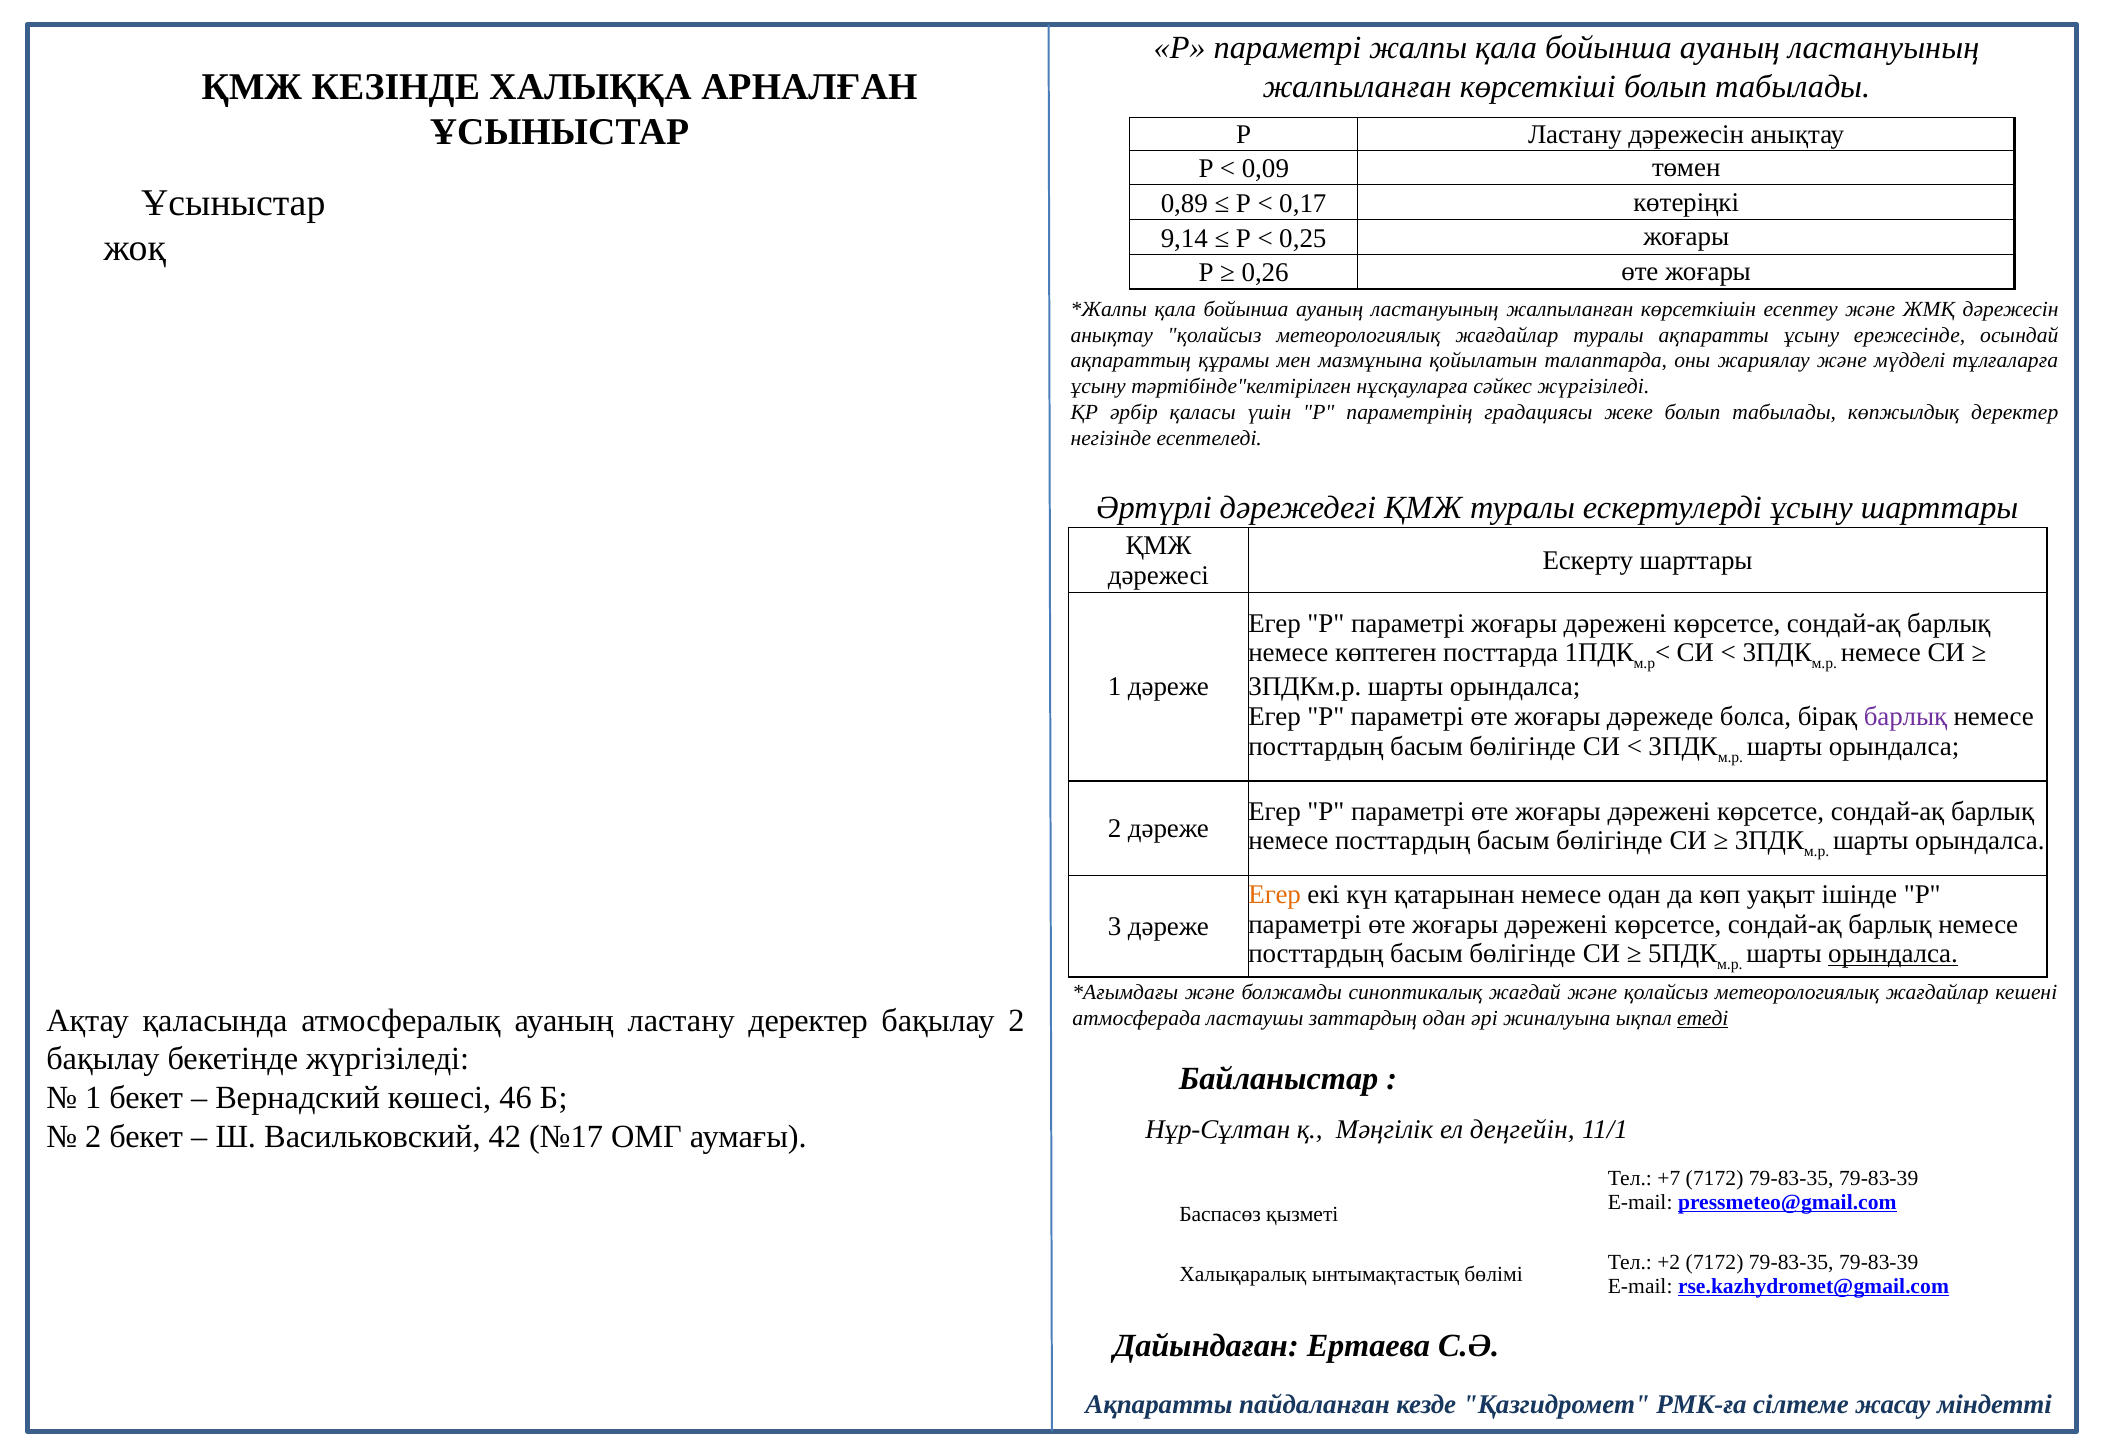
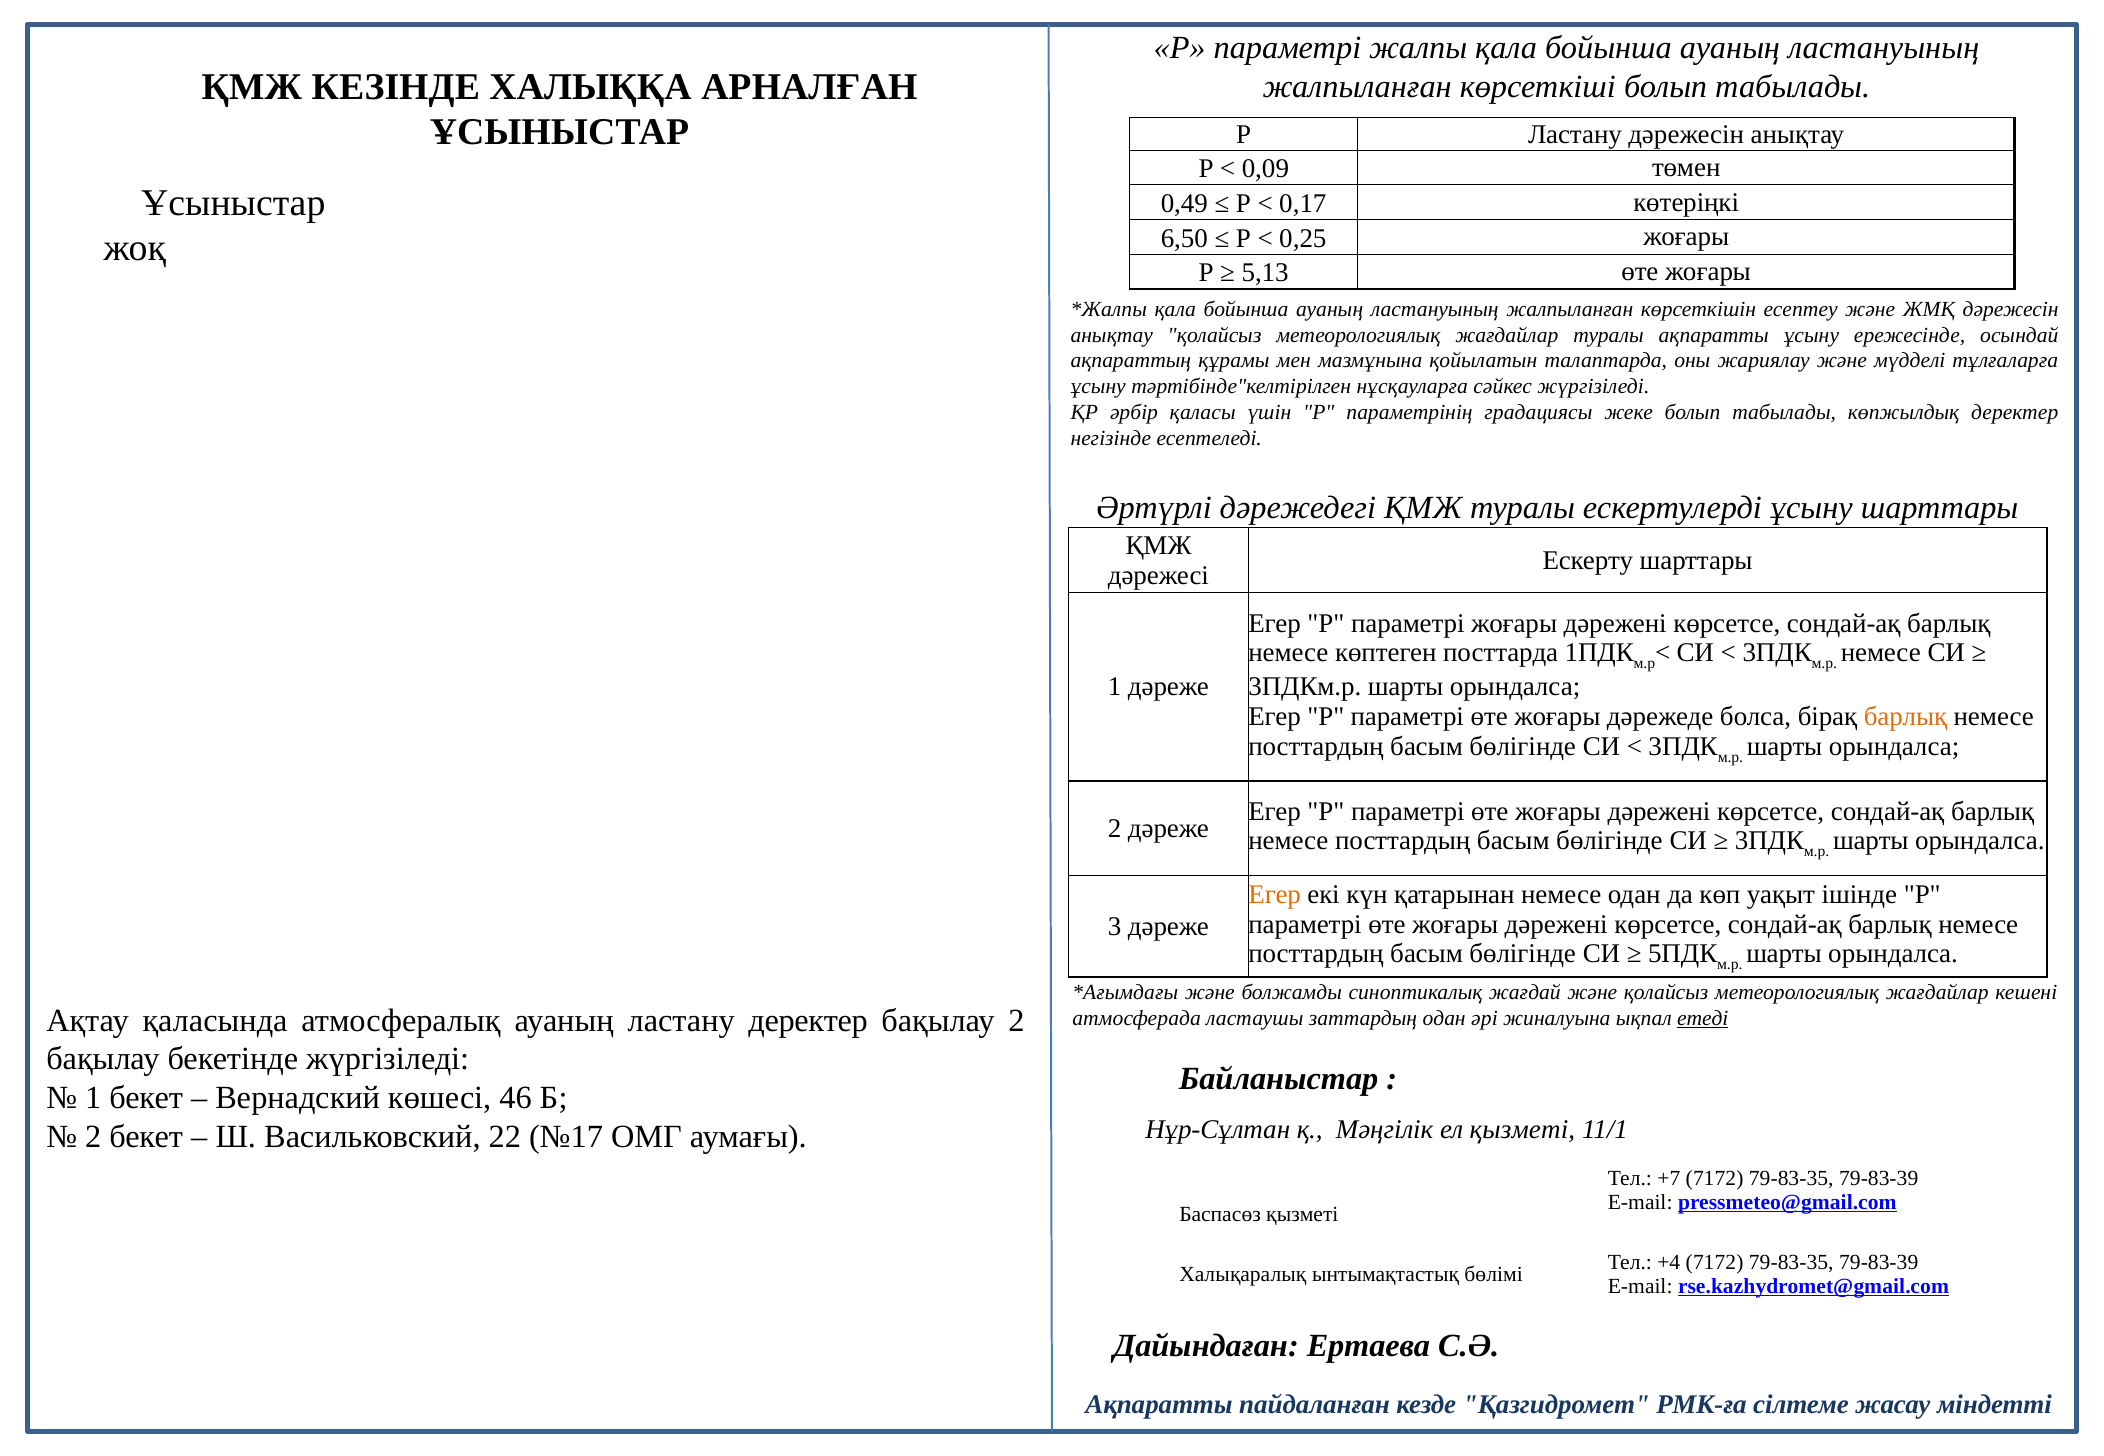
0,89: 0,89 -> 0,49 (1184, 204)
9,14: 9,14 -> 6,50 (1184, 238)
0,26: 0,26 -> 5,13 (1265, 273)
барлық colour: purple -> orange (1905, 717)
орындалса underline: present -> none (1893, 954)
ел деңгейін: деңгейін -> қызметі (1522, 1131)
42: 42 -> 22 (505, 1137)
+2: +2 -> +4 (1669, 1263)
